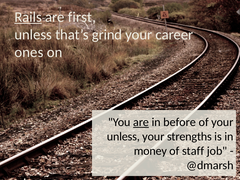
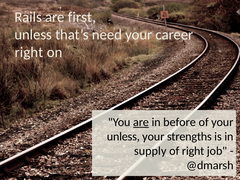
Rails underline: present -> none (28, 17)
grind: grind -> need (107, 35)
ones: ones -> right (29, 52)
money: money -> supply (150, 151)
of staff: staff -> right (193, 151)
